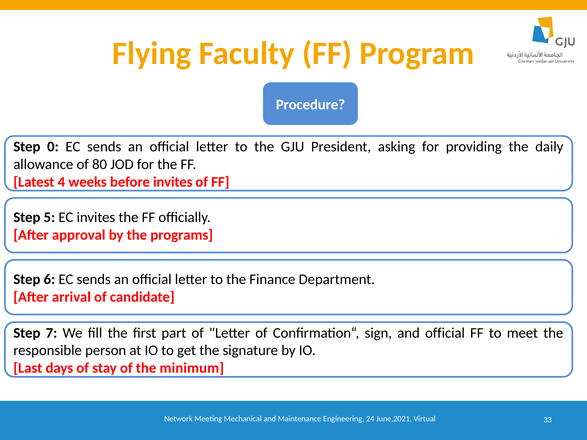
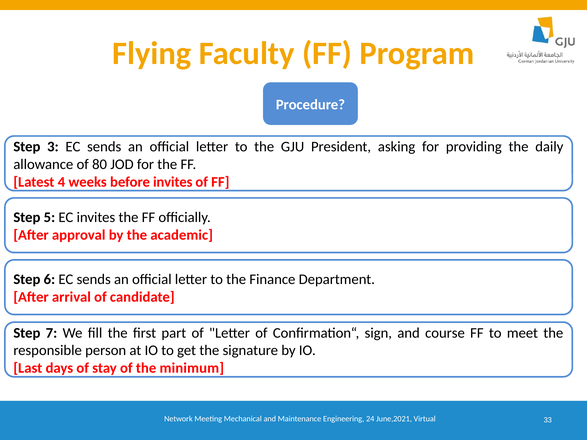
0: 0 -> 3 (53, 147)
programs: programs -> academic (182, 235)
and official: official -> course (445, 333)
